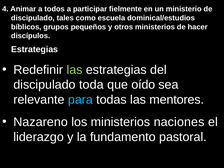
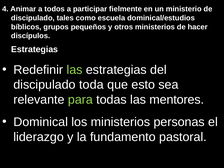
oído: oído -> esto (143, 85)
para colour: light blue -> light green (80, 100)
Nazareno: Nazareno -> Dominical (41, 122)
naciones: naciones -> personas (179, 122)
